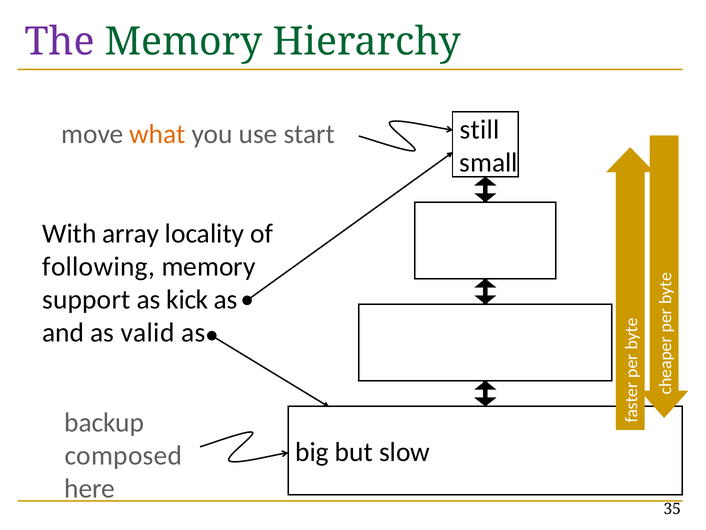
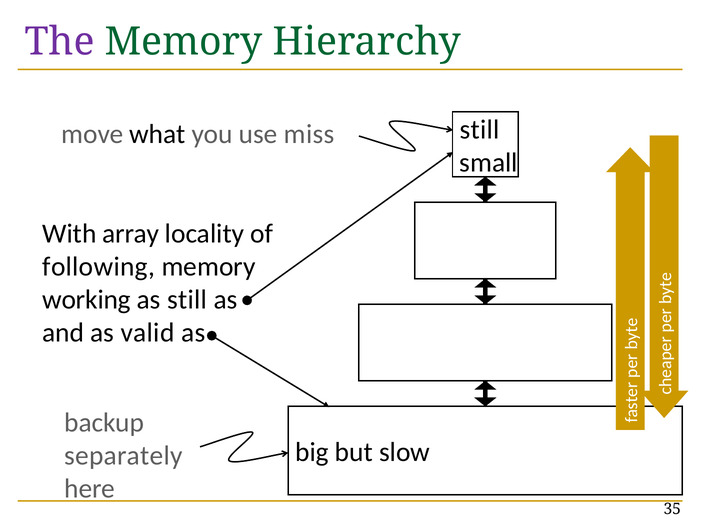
what colour: orange -> black (158, 134)
start: start -> miss (309, 134)
support: support -> working (87, 300)
as kick: kick -> still (187, 300)
composed: composed -> separately (123, 455)
